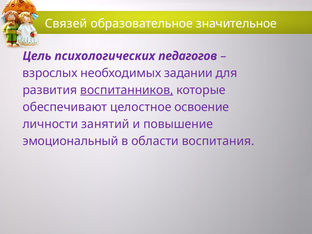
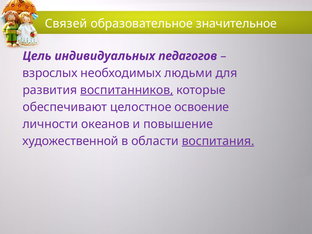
психологических: психологических -> индивидуальных (105, 56)
задании: задании -> людьми (188, 73)
занятий: занятий -> океанов (105, 124)
эмоциональный: эмоциональный -> художественной (70, 141)
воспитания underline: none -> present (218, 141)
